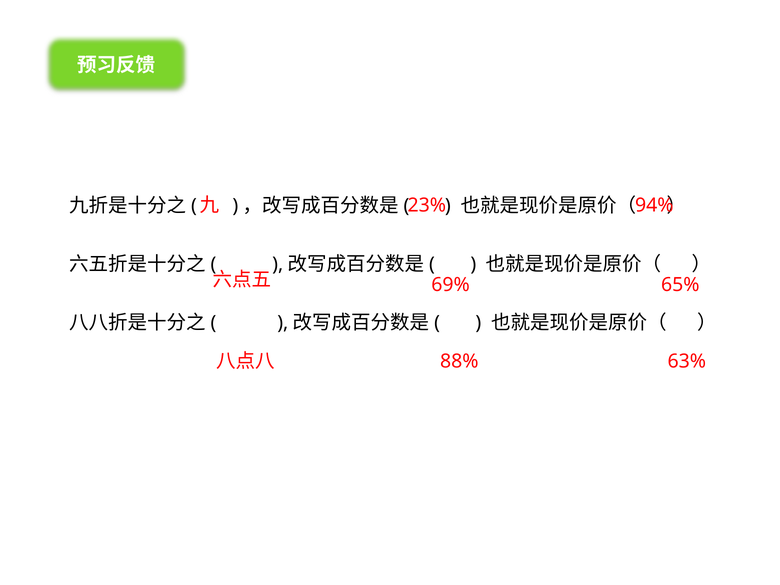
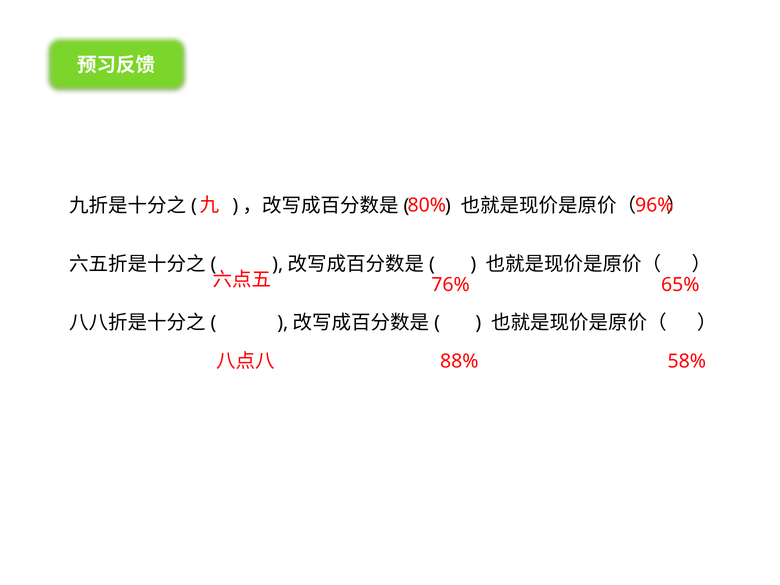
23%: 23% -> 80% (427, 205)
94%: 94% -> 96% (654, 205)
69%: 69% -> 76% (451, 285)
63%: 63% -> 58% (687, 361)
